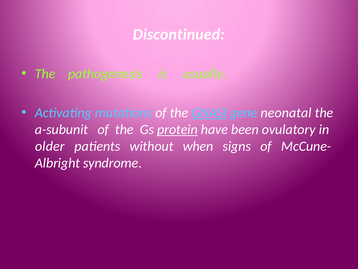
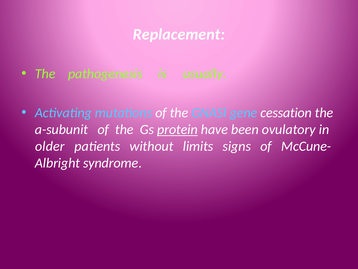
Discontinued: Discontinued -> Replacement (179, 34)
GNASl underline: present -> none (209, 113)
neonatal: neonatal -> cessation (286, 113)
when: when -> limits (198, 146)
